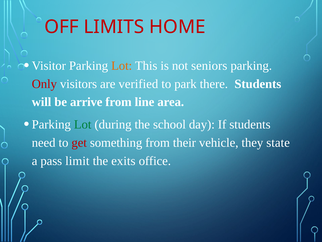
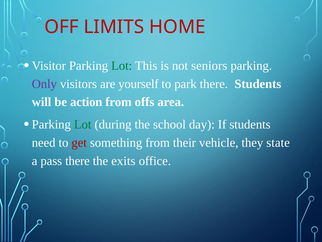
Lot colour: orange -> green (122, 66)
Only colour: red -> purple (44, 84)
verified: verified -> yourself (138, 84)
arrive: arrive -> action (86, 102)
line: line -> offs (145, 102)
pass limit: limit -> there (77, 161)
